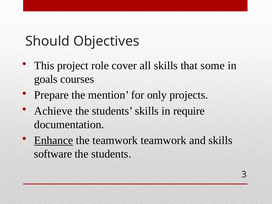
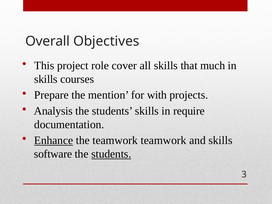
Should: Should -> Overall (48, 41)
some: some -> much (213, 66)
goals: goals -> skills (46, 79)
only: only -> with (157, 95)
Achieve: Achieve -> Analysis (53, 111)
students underline: none -> present (111, 154)
